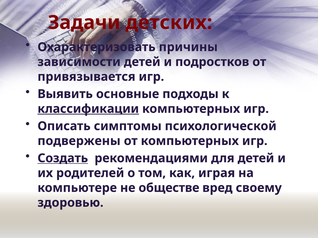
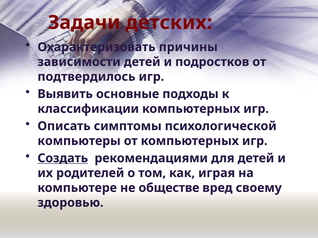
привязывается: привязывается -> подтвердилось (86, 77)
классификации underline: present -> none (88, 109)
подвержены: подвержены -> компьютеры (79, 141)
